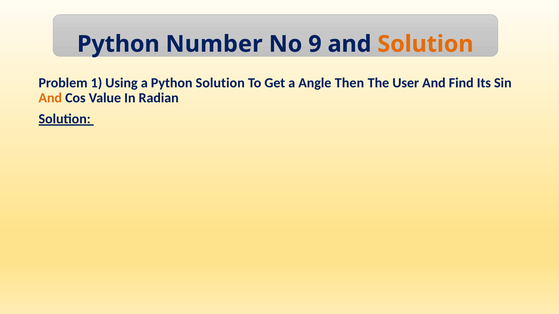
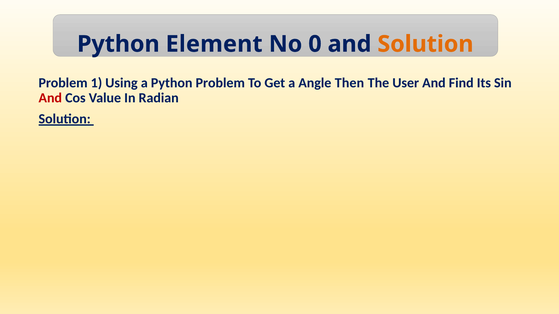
Number: Number -> Element (214, 44)
9: 9 -> 0 (315, 44)
Python Solution: Solution -> Problem (220, 83)
And colour: orange -> red (50, 98)
